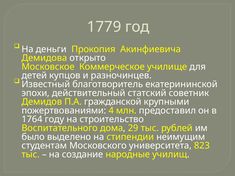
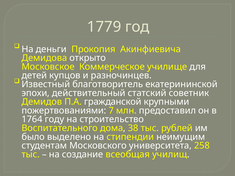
4: 4 -> 7 (111, 111)
29: 29 -> 38 (133, 128)
823: 823 -> 258 (202, 146)
народные: народные -> всеобщая (128, 155)
